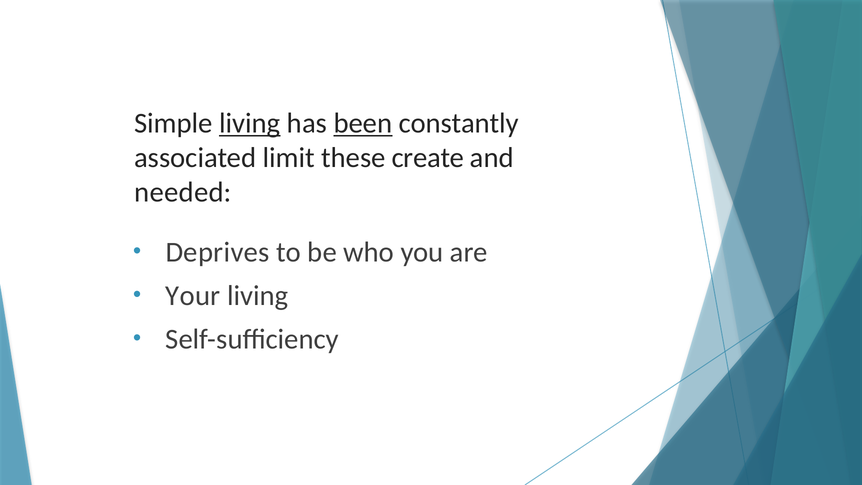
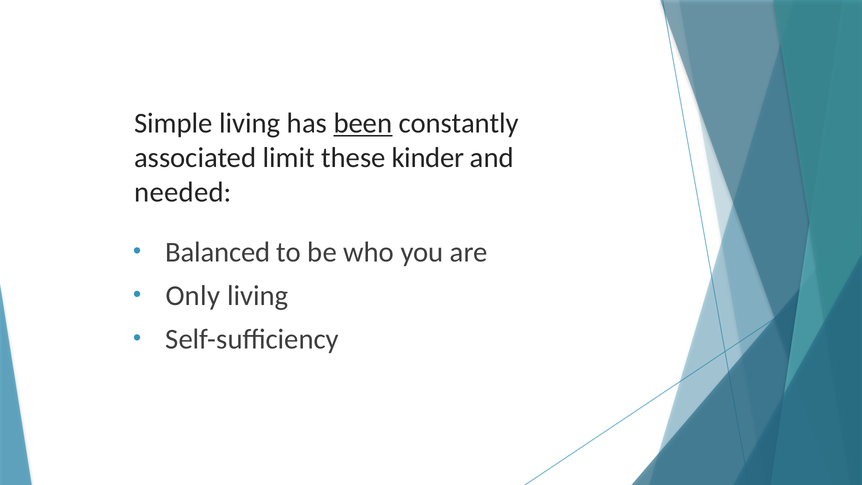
living underline: present -> none (250, 123)
create: create -> kinder (428, 158)
Deprives: Deprives -> Balanced (218, 252)
Your: Your -> Only (193, 296)
